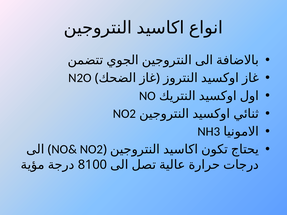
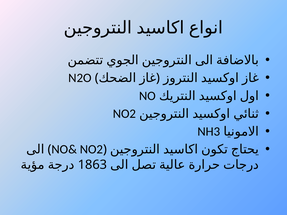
8100: 8100 -> 1863 (92, 165)
